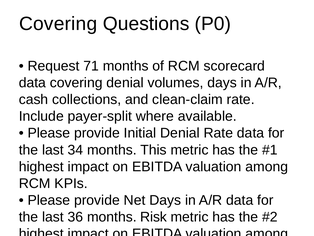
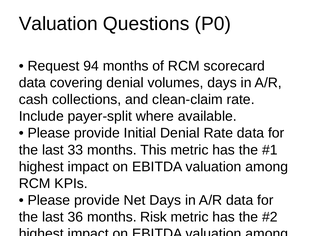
Covering: Covering -> Valuation (58, 24)
71: 71 -> 94 (91, 66)
34: 34 -> 33 (75, 150)
